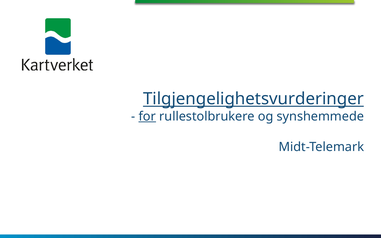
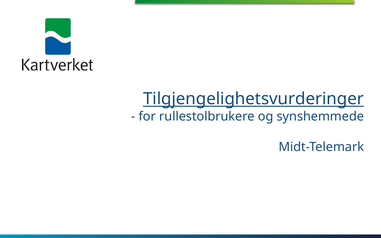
for underline: present -> none (147, 116)
